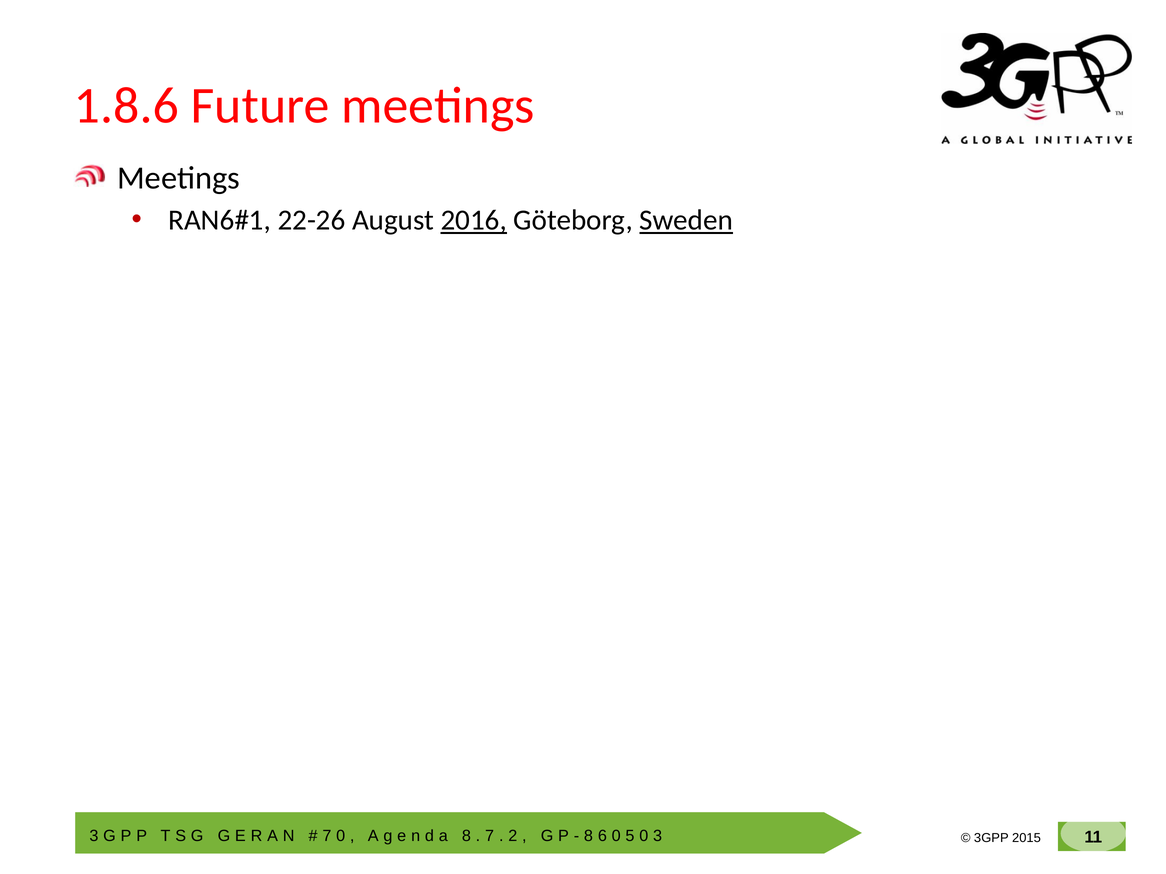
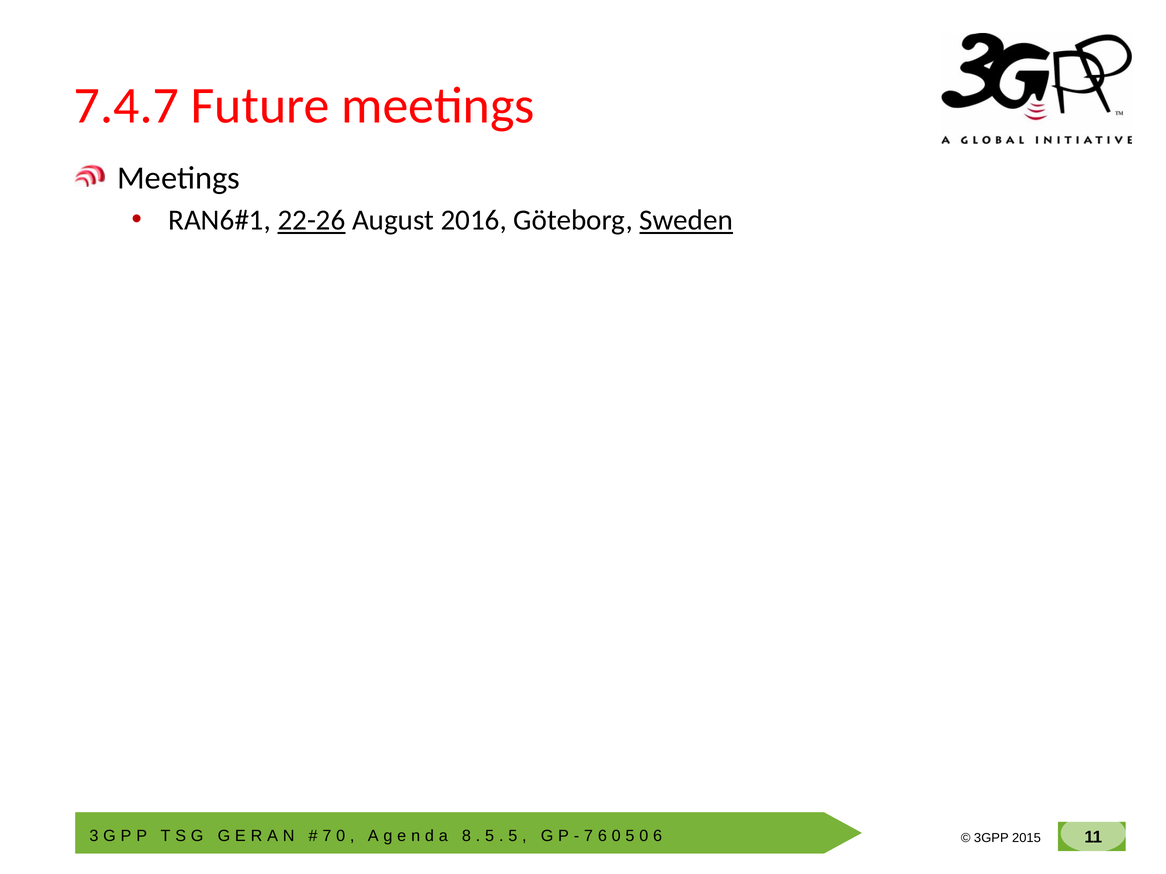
1.8.6: 1.8.6 -> 7.4.7 (126, 106)
22-26 underline: none -> present (312, 221)
2016 underline: present -> none (474, 221)
7: 7 -> 5 (490, 836)
2: 2 -> 5 (513, 836)
8: 8 -> 7 (588, 836)
3: 3 -> 6 (658, 836)
